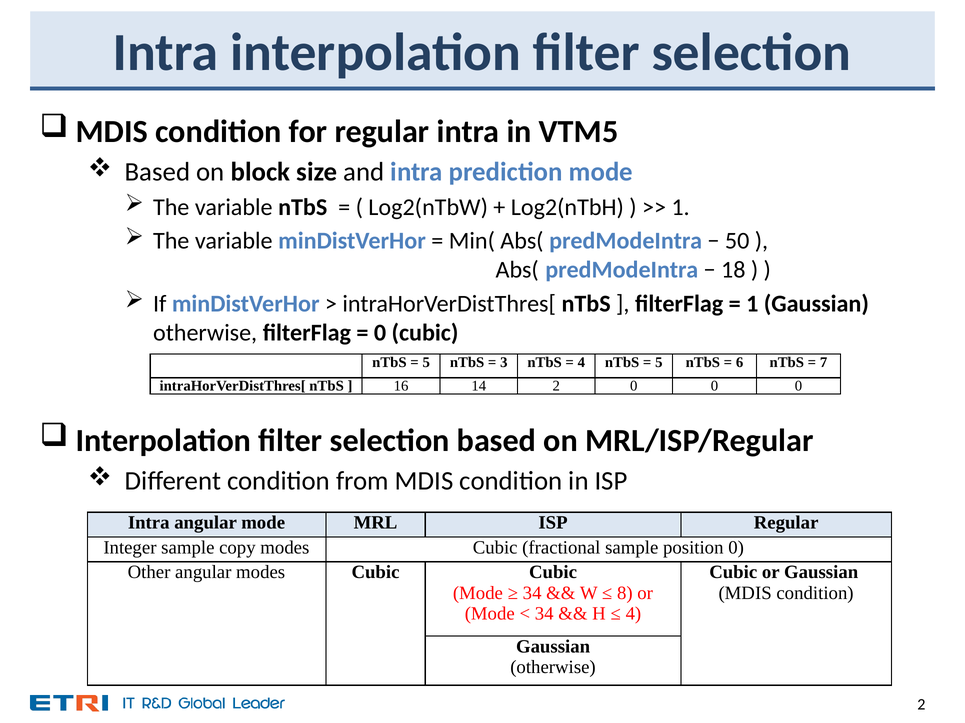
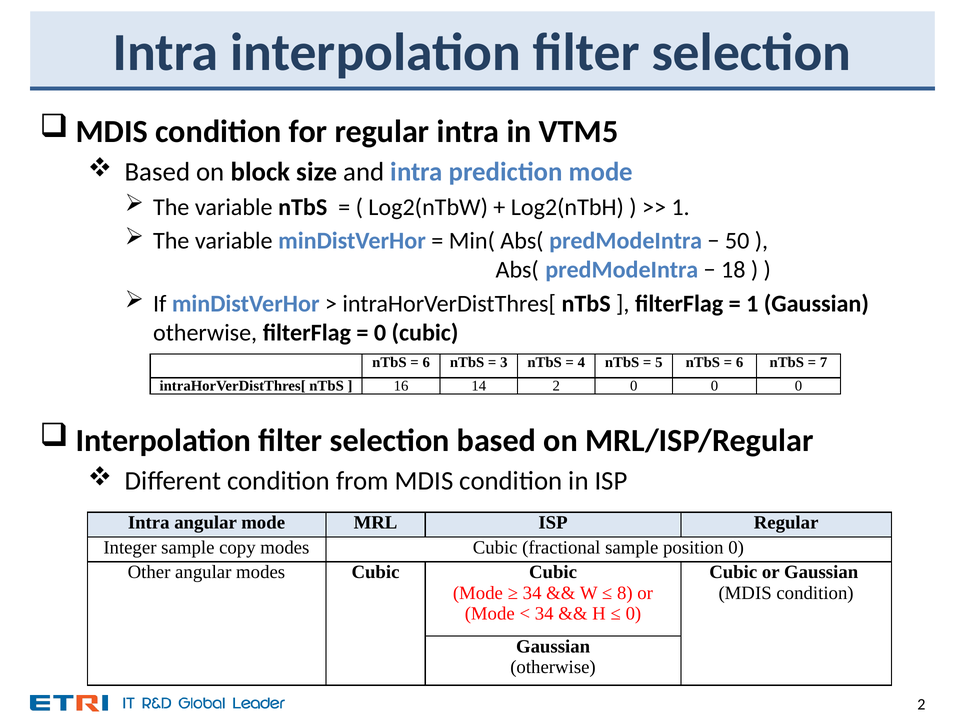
5: 5 -> 6 (426, 363)
4: 4 -> 0 (633, 614)
